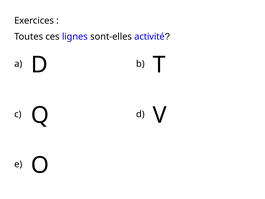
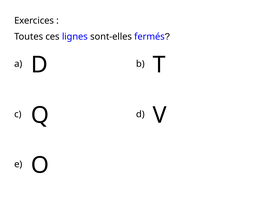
activité: activité -> fermés (150, 37)
